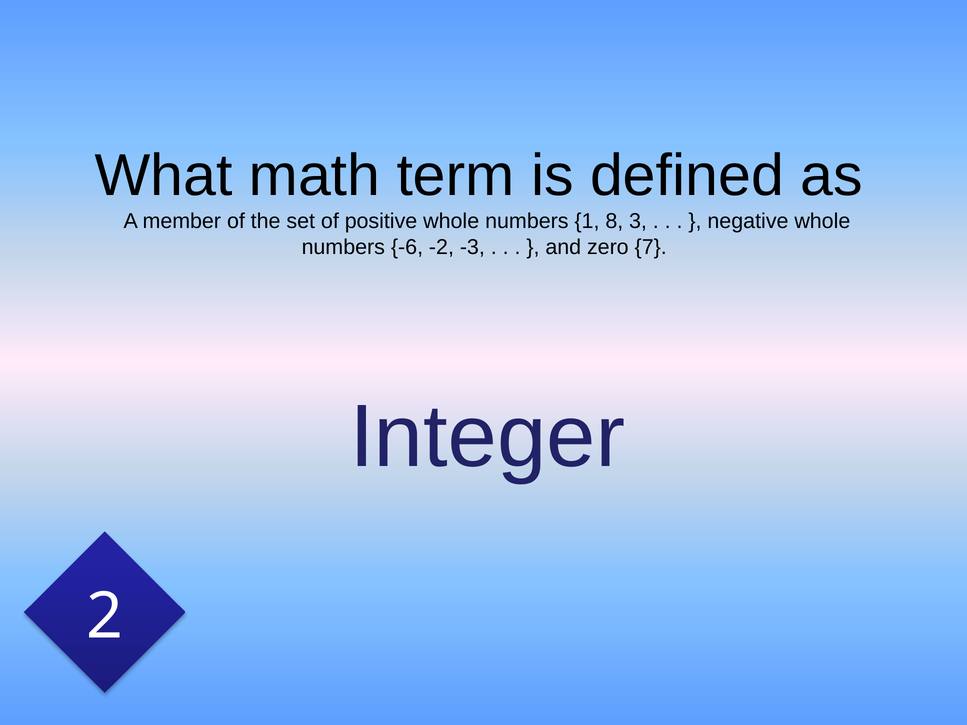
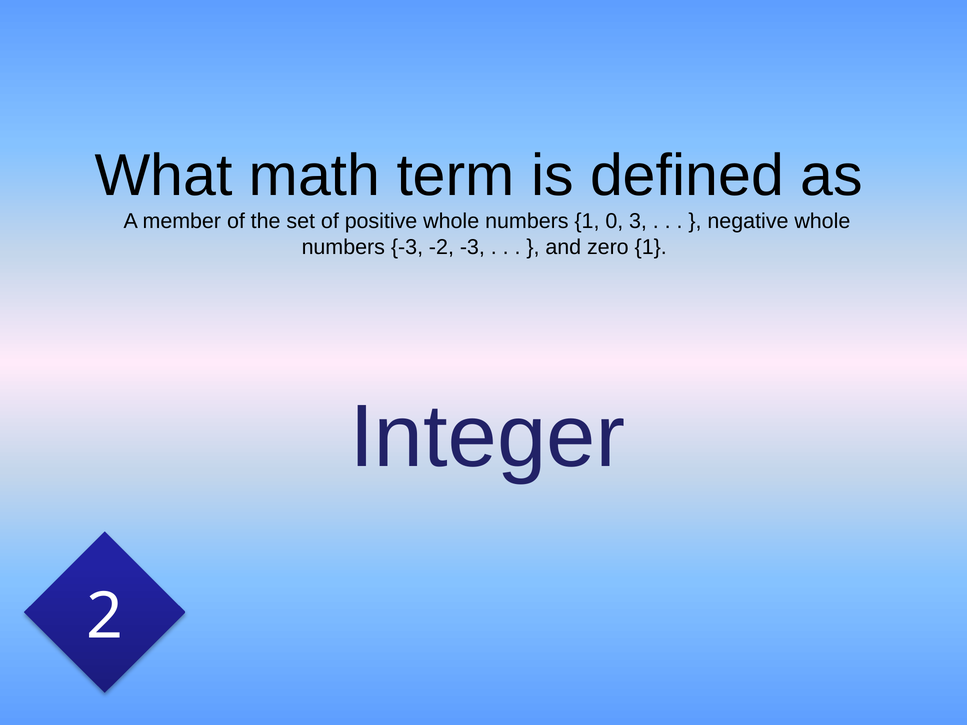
8: 8 -> 0 (614, 221)
numbers -6: -6 -> -3 (407, 247)
zero 7: 7 -> 1 (651, 247)
